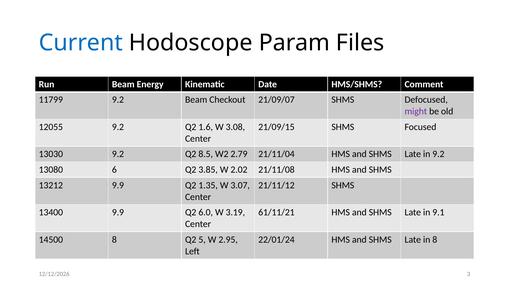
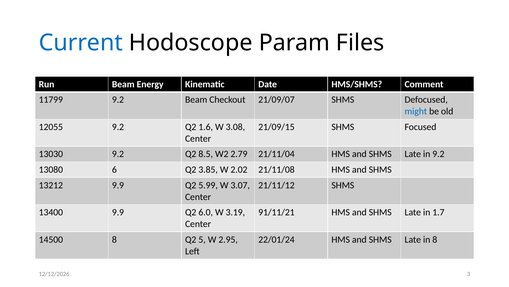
might colour: purple -> blue (416, 111)
1.35: 1.35 -> 5.99 (208, 185)
61/11/21: 61/11/21 -> 91/11/21 (276, 212)
9.1: 9.1 -> 1.7 (438, 212)
